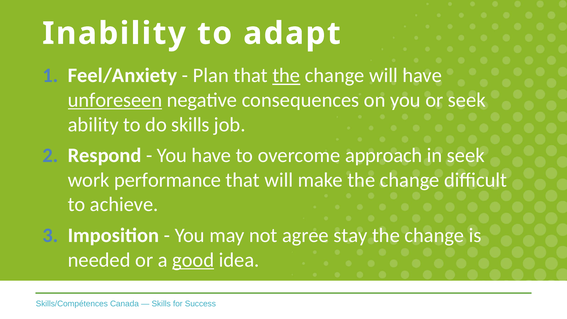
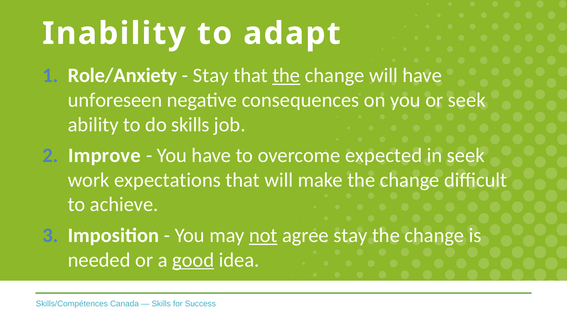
Feel/Anxiety: Feel/Anxiety -> Role/Anxiety (123, 75)
Plan: Plan -> Stay (211, 75)
unforeseen underline: present -> none (115, 100)
Respond: Respond -> Improve (105, 155)
approach: approach -> expected (384, 155)
performance: performance -> expectations (168, 180)
not underline: none -> present (263, 235)
